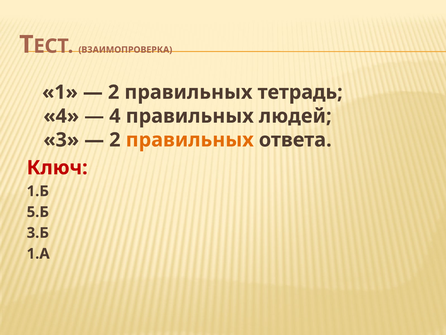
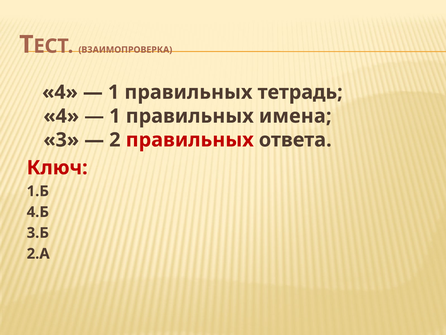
1: 1 -> 4 (60, 92)
2: 2 -> 1 (114, 92)
4: 4 -> 1 (115, 116)
людей: людей -> имена (295, 116)
правильных colour: orange -> red (190, 140)
5.Б: 5.Б -> 4.Б (38, 212)
1.А: 1.А -> 2.А (38, 253)
